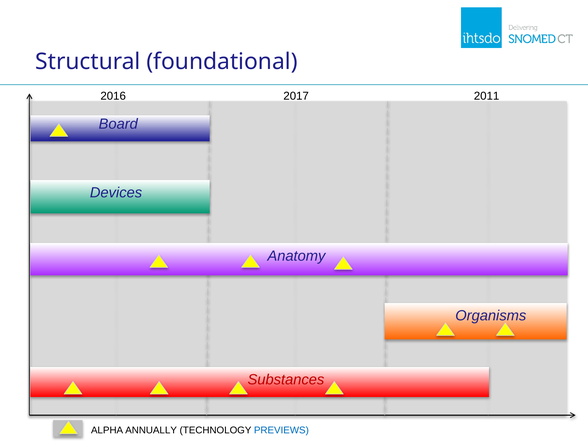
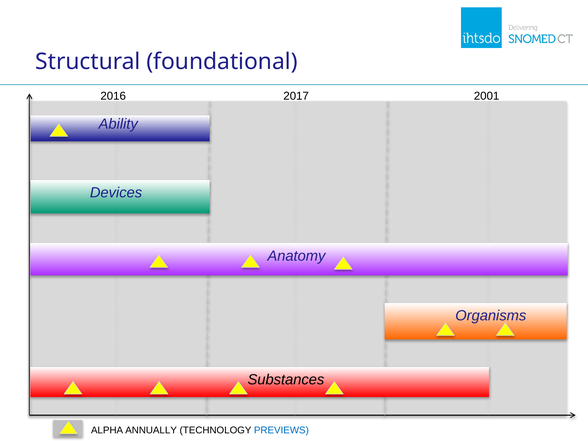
2011: 2011 -> 2001 (487, 96)
Board: Board -> Ability (118, 124)
Substances colour: red -> black (286, 380)
